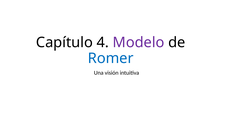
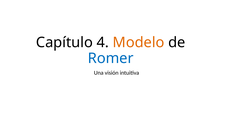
Modelo colour: purple -> orange (139, 43)
